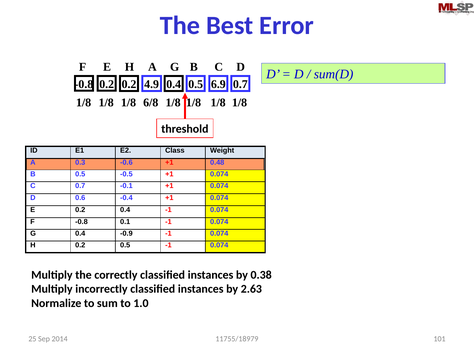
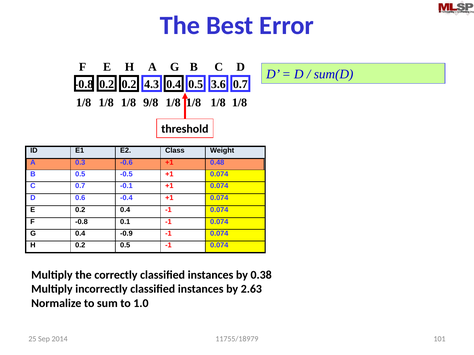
4.9: 4.9 -> 4.3 (152, 84)
6.9: 6.9 -> 3.6 (218, 84)
6/8: 6/8 -> 9/8 (151, 103)
